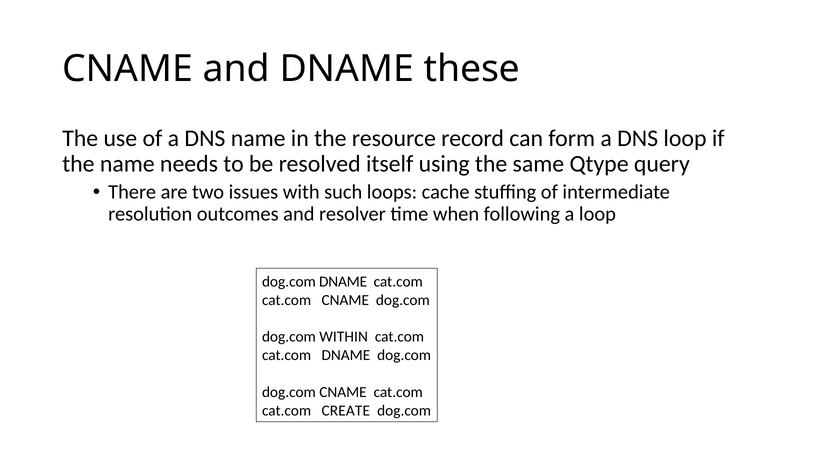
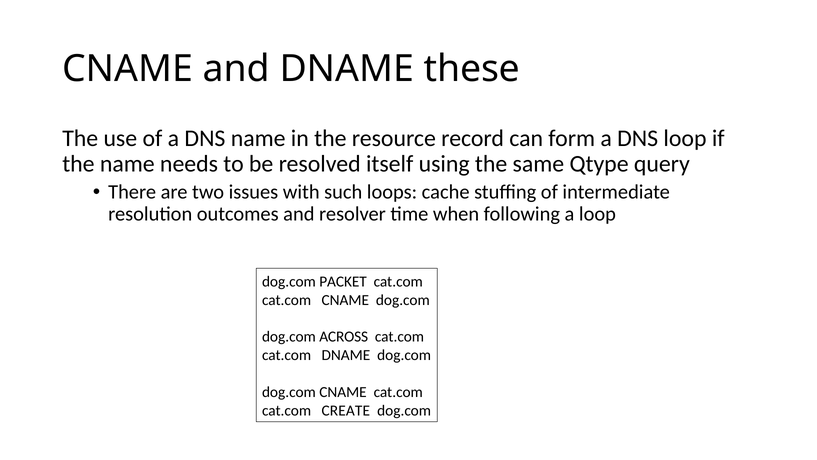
dog.com DNAME: DNAME -> PACKET (343, 281)
WITHIN: WITHIN -> ACROSS (344, 337)
